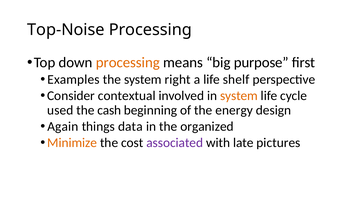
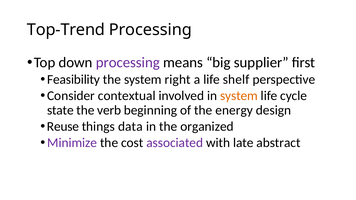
Top-Noise: Top-Noise -> Top-Trend (66, 30)
processing colour: orange -> purple (128, 63)
purpose: purpose -> supplier (261, 63)
Examples: Examples -> Feasibility (74, 80)
used: used -> state (60, 110)
cash: cash -> verb (109, 110)
Again: Again -> Reuse (63, 127)
Minimize colour: orange -> purple (72, 143)
pictures: pictures -> abstract (278, 143)
